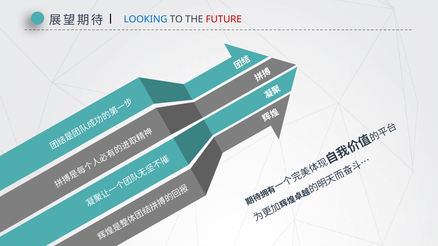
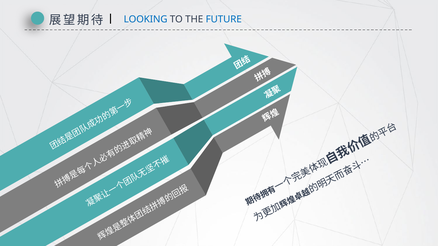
FUTURE colour: red -> blue (224, 19)
